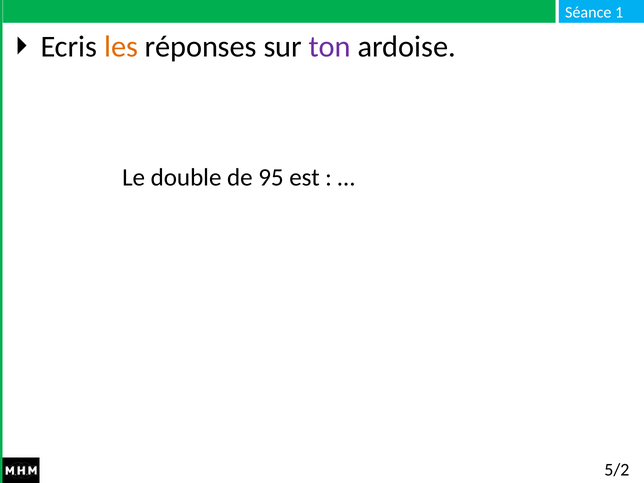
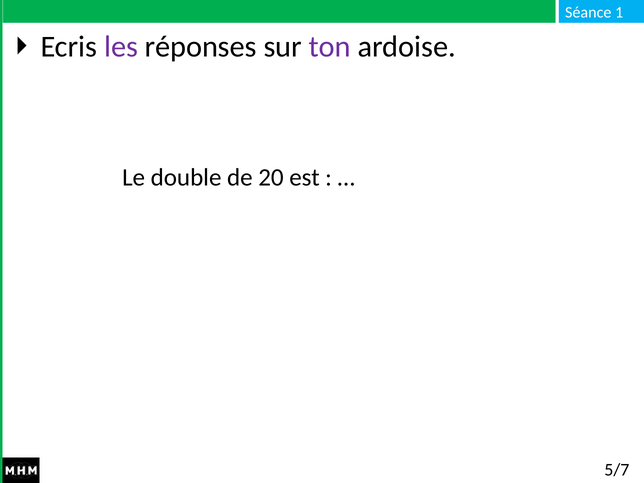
les colour: orange -> purple (121, 47)
95: 95 -> 20 (271, 178)
5/2: 5/2 -> 5/7 (617, 470)
